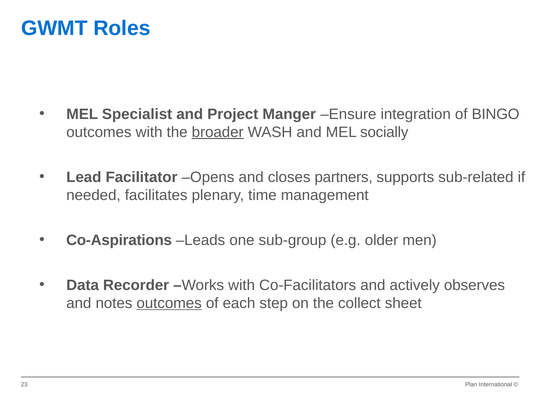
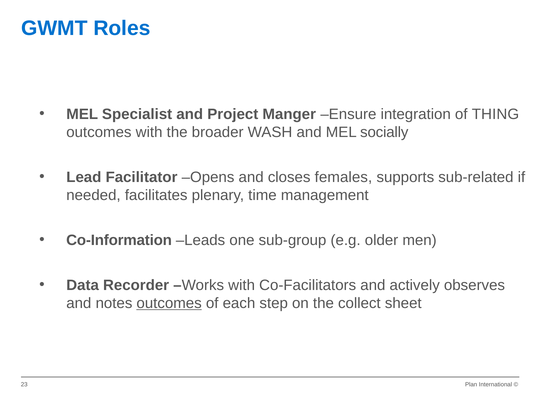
BINGO: BINGO -> THING (495, 114)
broader underline: present -> none (218, 132)
partners: partners -> females (343, 177)
Co-Aspirations: Co-Aspirations -> Co-Information (119, 241)
